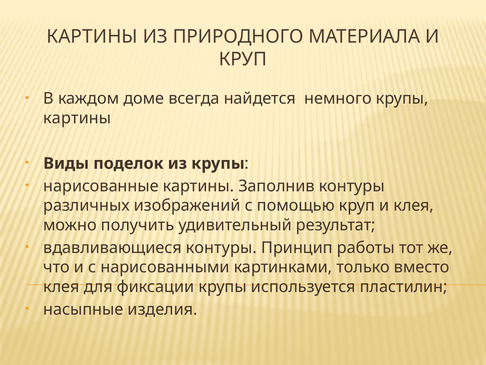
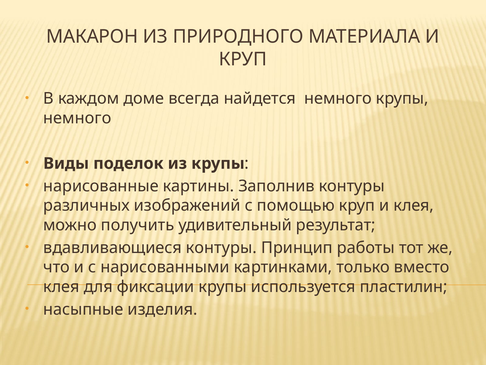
КАРТИНЫ: КАРТИНЫ -> МАКАРОН (92, 37)
картины: картины -> немного (77, 118)
